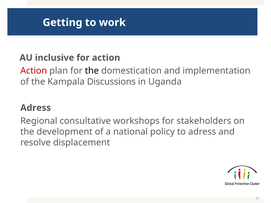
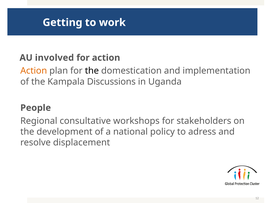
inclusive: inclusive -> involved (54, 58)
Action colour: red -> orange (34, 71)
Adress: Adress -> People (36, 108)
